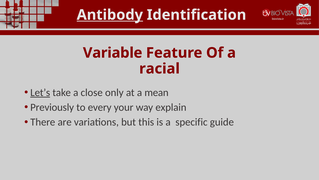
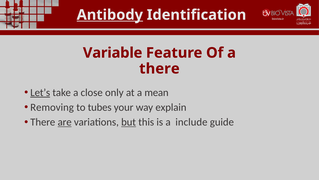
racial: racial -> there (159, 68)
Previously: Previously -> Removing (52, 107)
every: every -> tubes (100, 107)
are underline: none -> present (65, 122)
but underline: none -> present (129, 122)
specific: specific -> include (191, 122)
